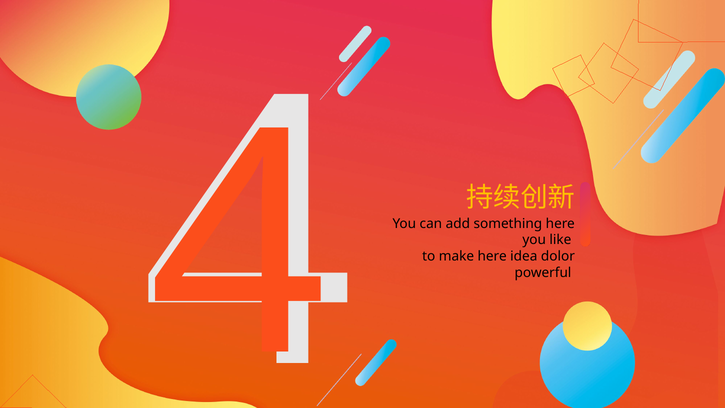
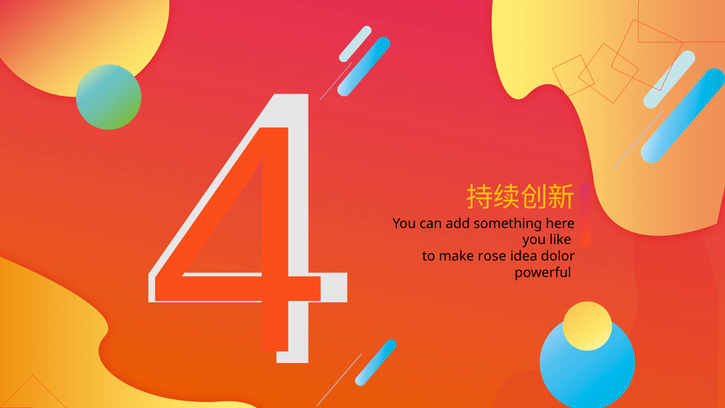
make here: here -> rose (492, 256)
